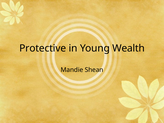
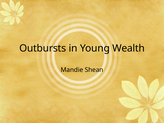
Protective: Protective -> Outbursts (43, 48)
